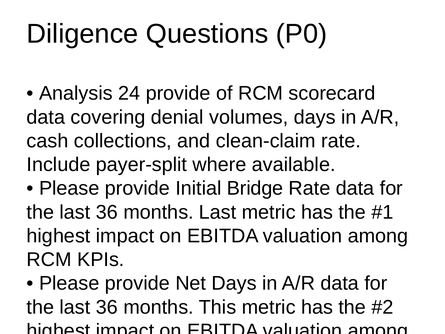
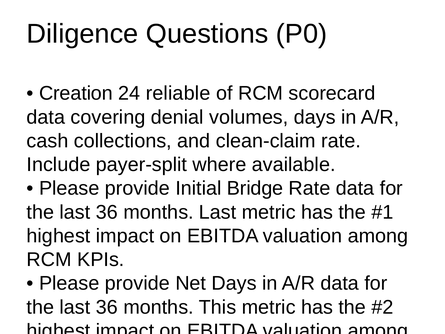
Analysis: Analysis -> Creation (76, 93)
24 provide: provide -> reliable (178, 93)
